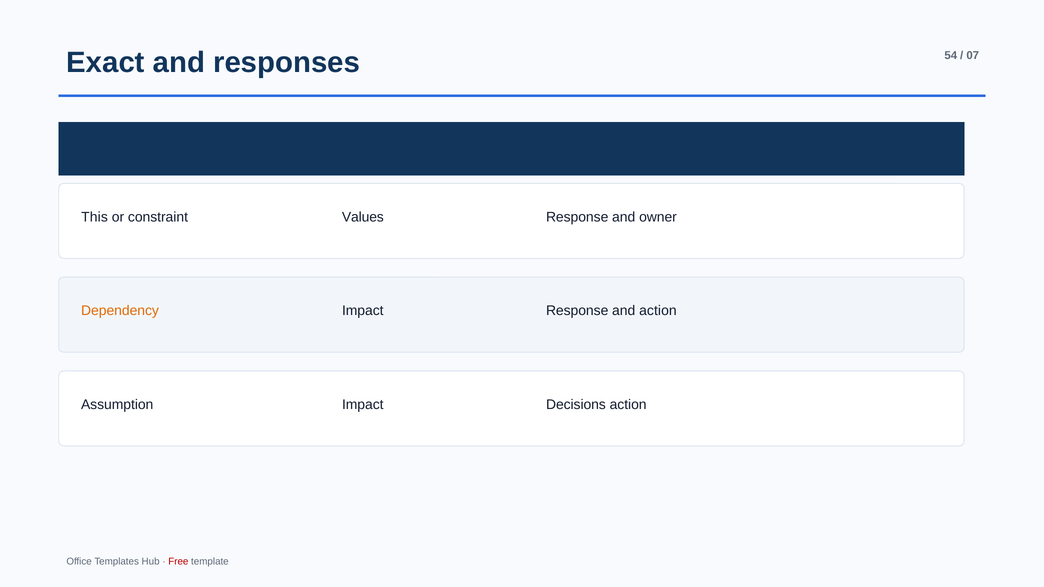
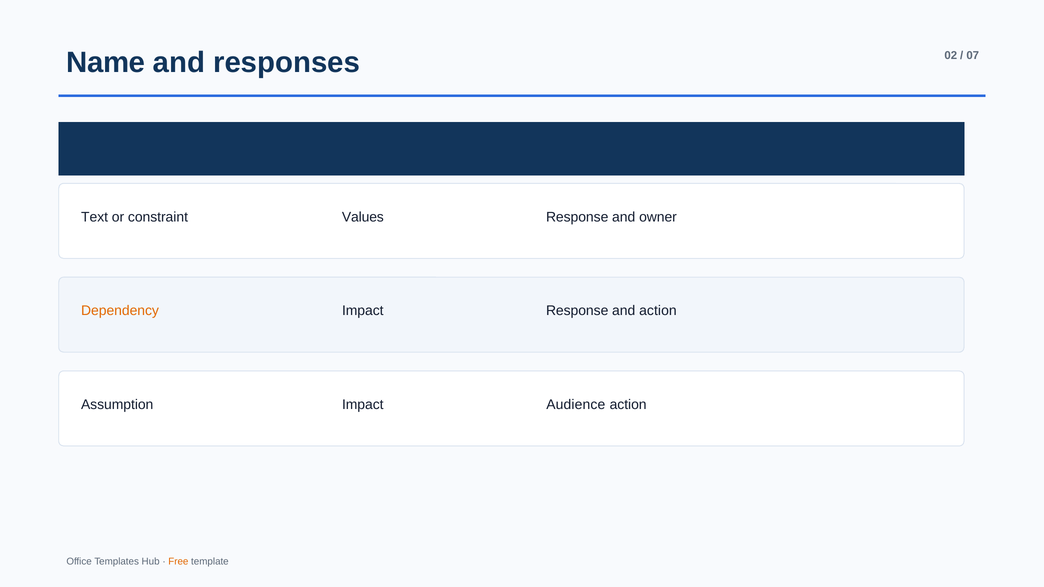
Exact: Exact -> Name (106, 63)
54: 54 -> 02 (951, 56)
This: This -> Text (95, 217)
Decisions: Decisions -> Audience (576, 405)
Free colour: red -> orange (178, 562)
